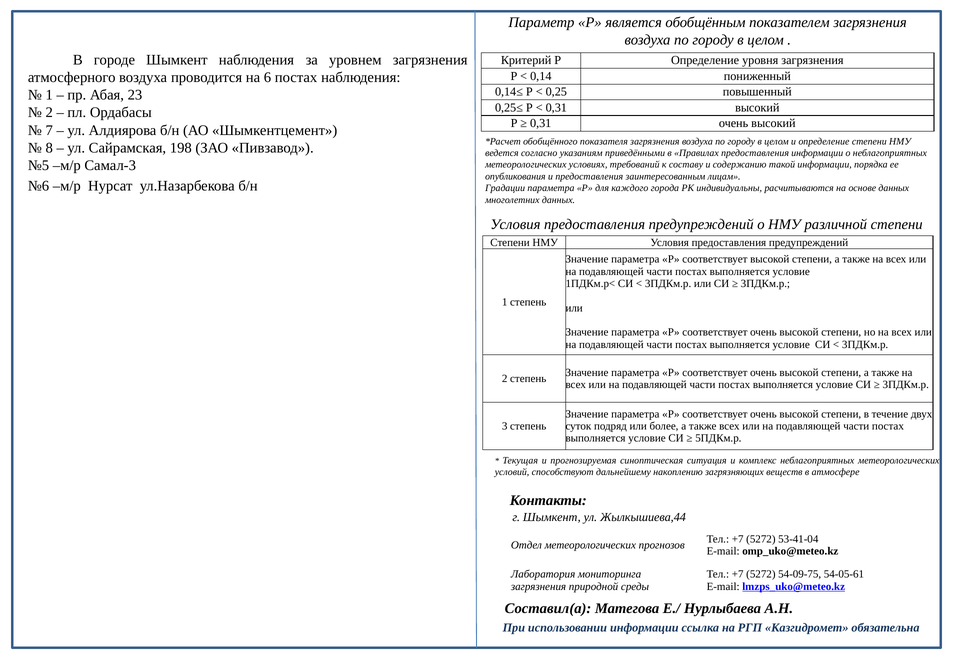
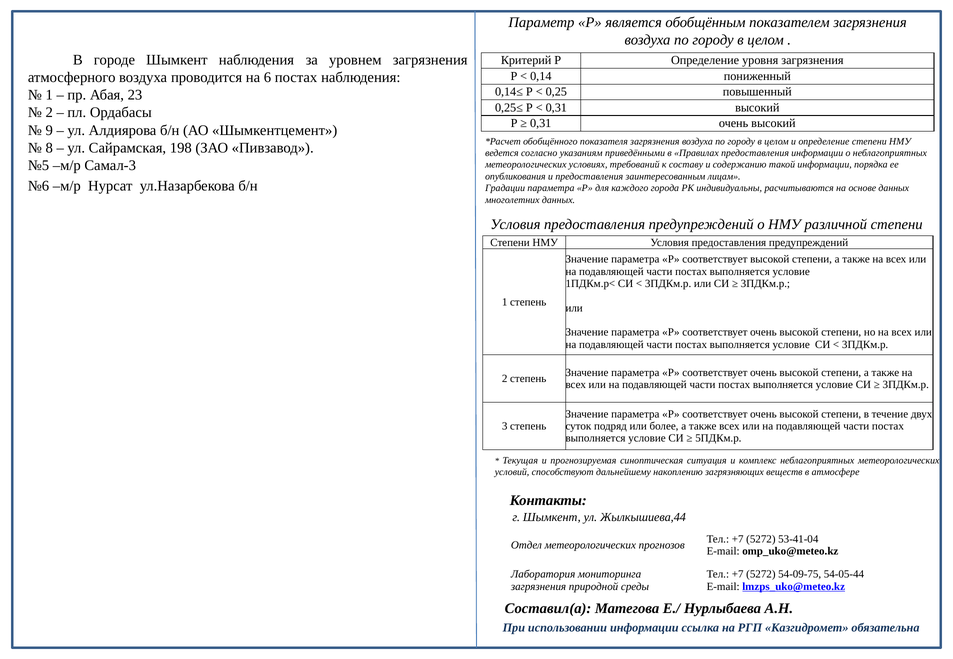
7: 7 -> 9 (49, 130)
54-05-61: 54-05-61 -> 54-05-44 (844, 575)
